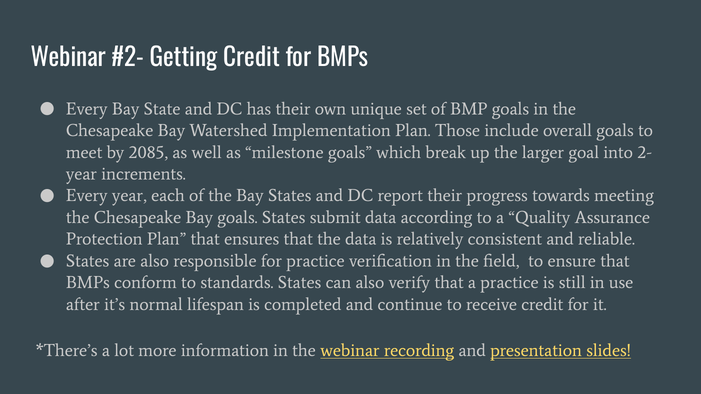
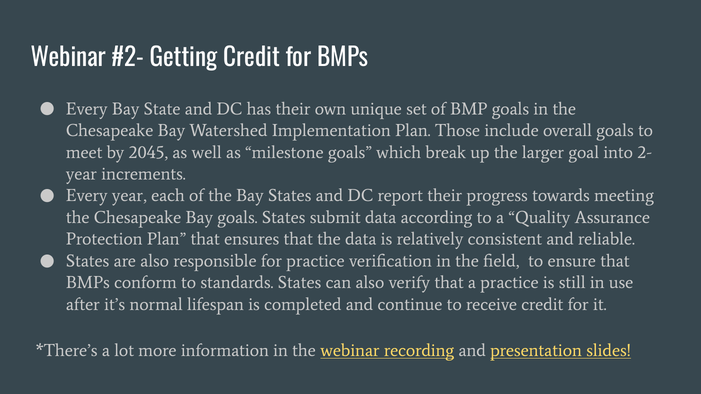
2085: 2085 -> 2045 (148, 152)
